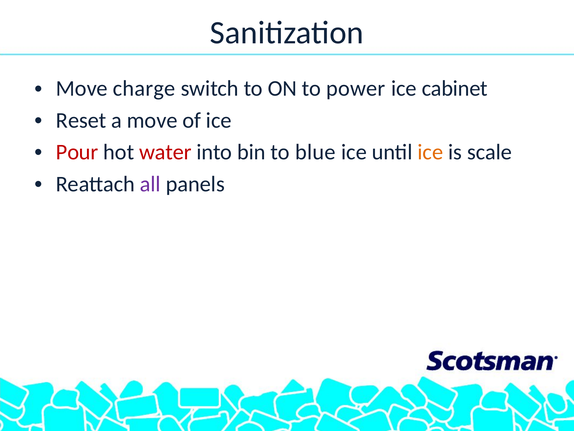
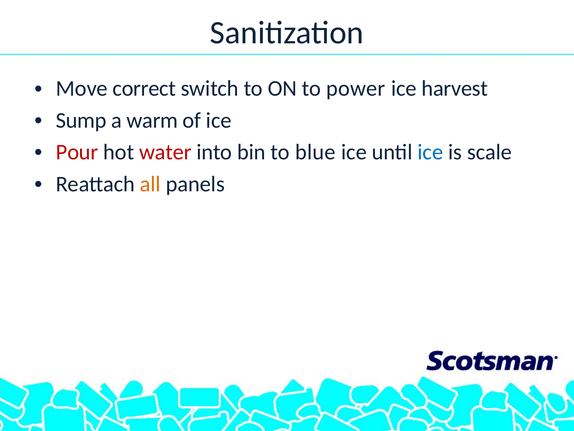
charge: charge -> correct (144, 88)
cabinet: cabinet -> harvest (455, 88)
Reset: Reset -> Sump (81, 120)
a move: move -> warm (152, 120)
ice colour: orange -> blue (430, 152)
all colour: purple -> orange (150, 184)
